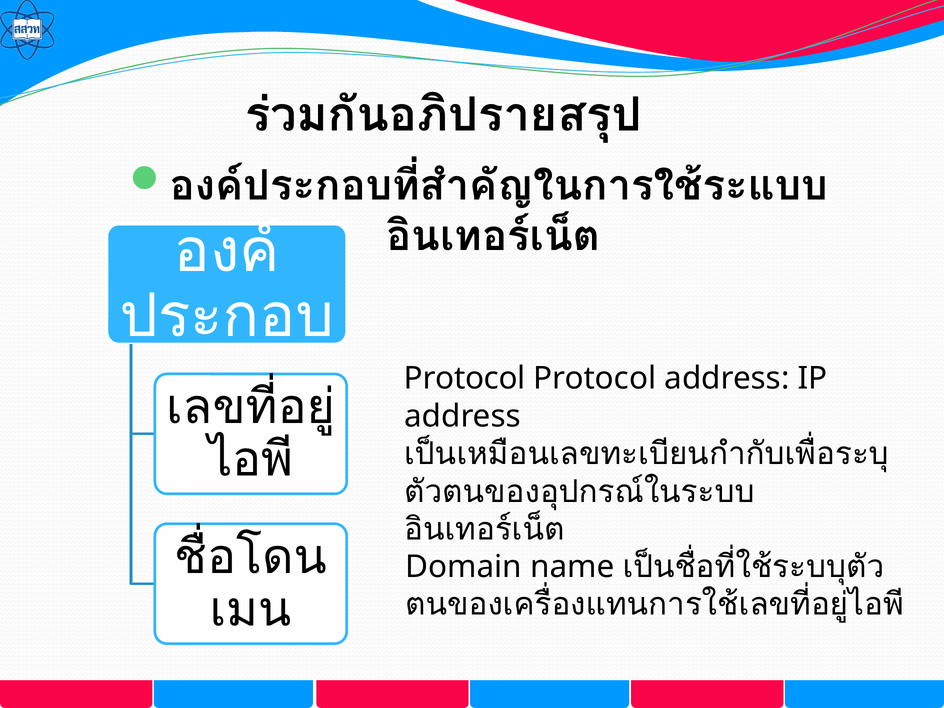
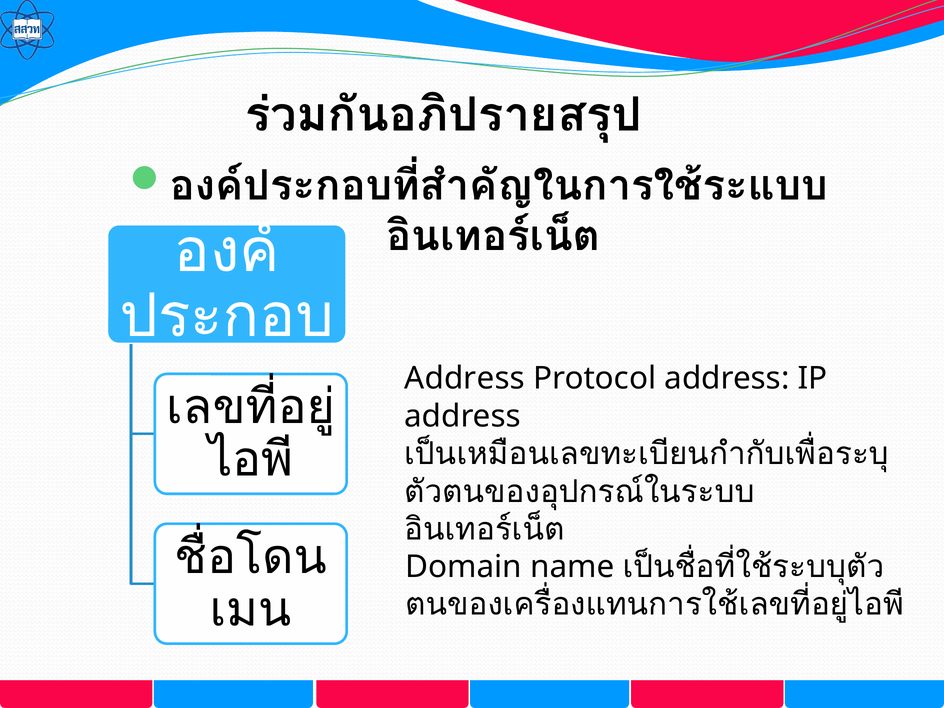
Protocol: Protocol -> Address (465, 378)
